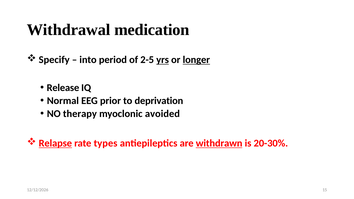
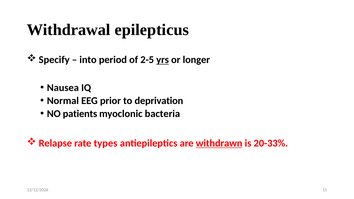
medication: medication -> epilepticus (152, 30)
longer underline: present -> none (196, 60)
Release: Release -> Nausea (63, 88)
therapy: therapy -> patients (80, 114)
avoided: avoided -> bacteria (162, 114)
Relapse underline: present -> none (55, 143)
20-30%: 20-30% -> 20-33% (271, 143)
